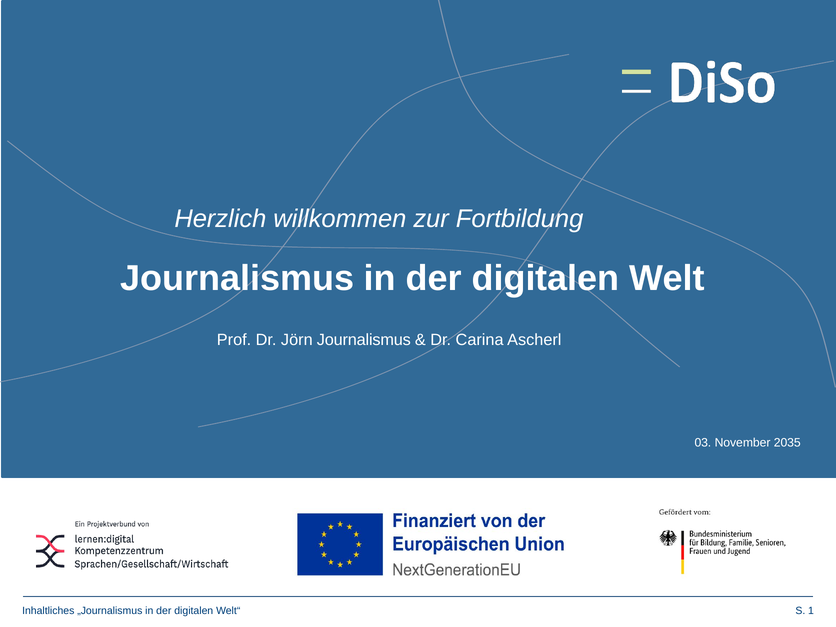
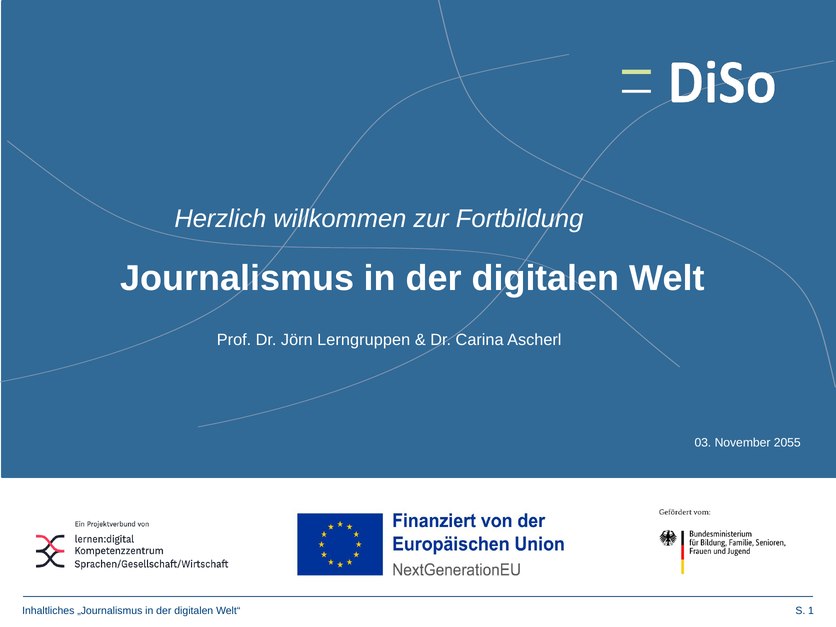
Jörn Journalismus: Journalismus -> Lerngruppen (364, 340)
2035: 2035 -> 2055 (787, 443)
